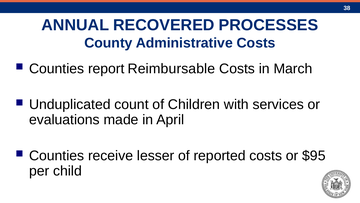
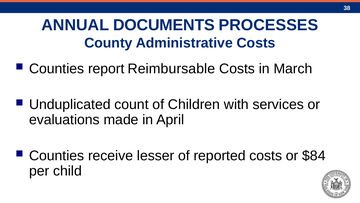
RECOVERED: RECOVERED -> DOCUMENTS (164, 25)
$95: $95 -> $84 (314, 155)
